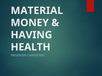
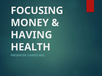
MATERIAL: MATERIAL -> FOCUSING (37, 11)
